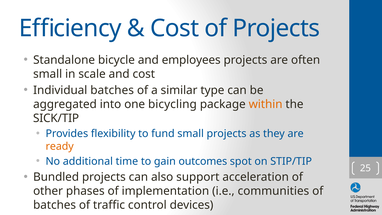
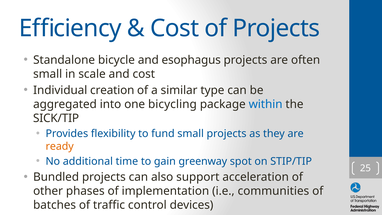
employees: employees -> esophagus (191, 60)
Individual batches: batches -> creation (112, 90)
within colour: orange -> blue (266, 104)
outcomes: outcomes -> greenway (203, 161)
